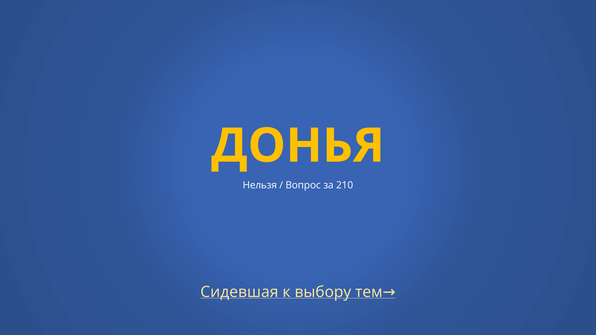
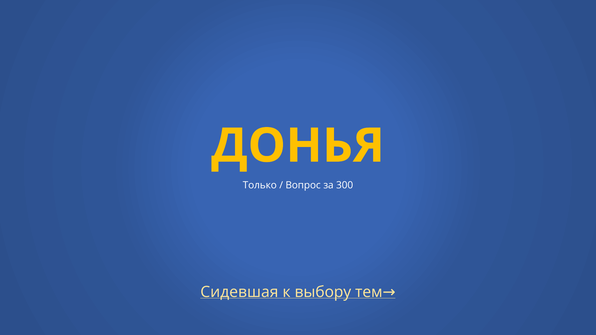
Нельзя: Нельзя -> Только (260, 185)
210: 210 -> 300 (345, 185)
